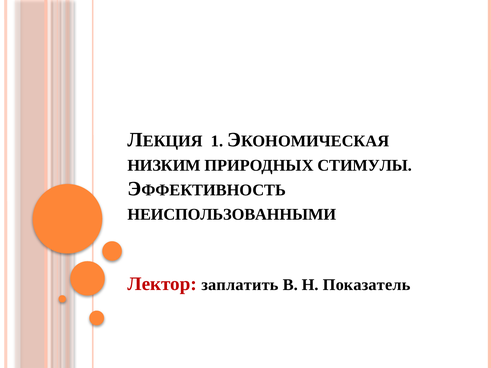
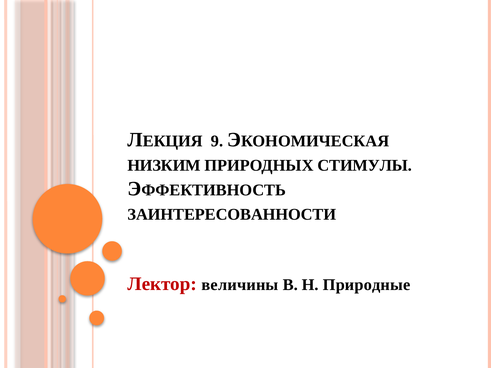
1: 1 -> 9 (217, 141)
НЕИСПОЛЬЗОВАННЫМИ: НЕИСПОЛЬЗОВАННЫМИ -> ЗАИНТЕРЕСОВАННОСТИ (232, 215)
заплатить: заплатить -> величины (240, 285)
Показатель: Показатель -> Природные (367, 285)
